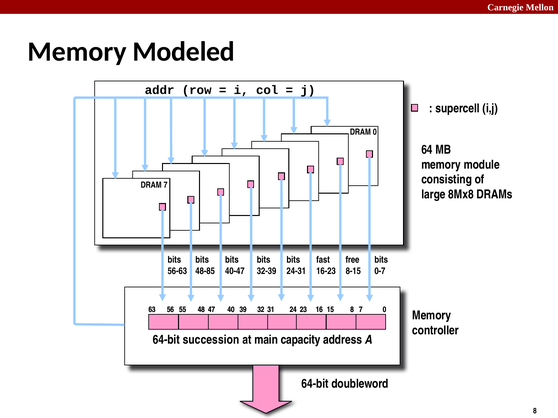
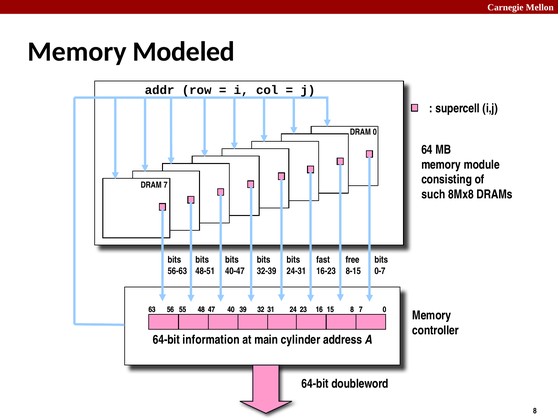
large: large -> such (433, 195)
48-85: 48-85 -> 48-51 (205, 271)
succession: succession -> information (211, 340)
capacity: capacity -> cylinder (301, 340)
